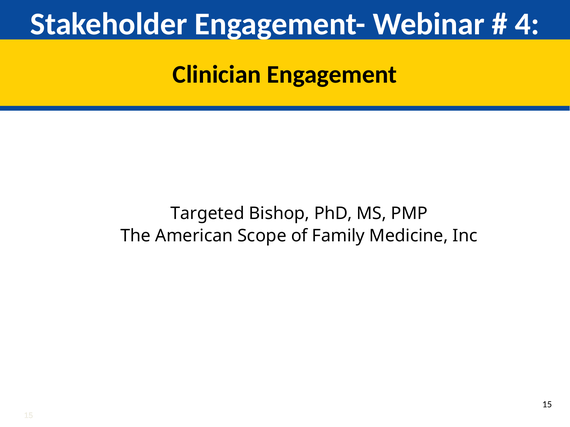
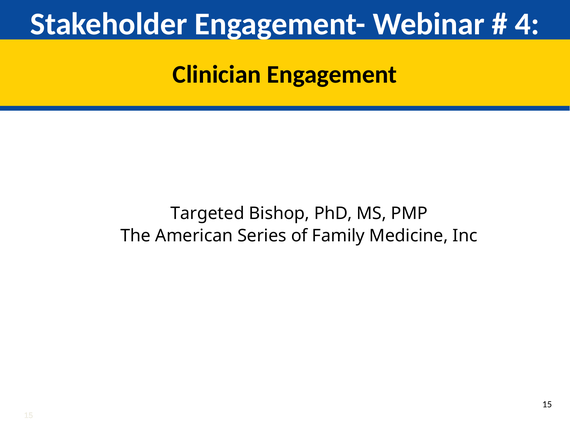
Scope: Scope -> Series (262, 236)
